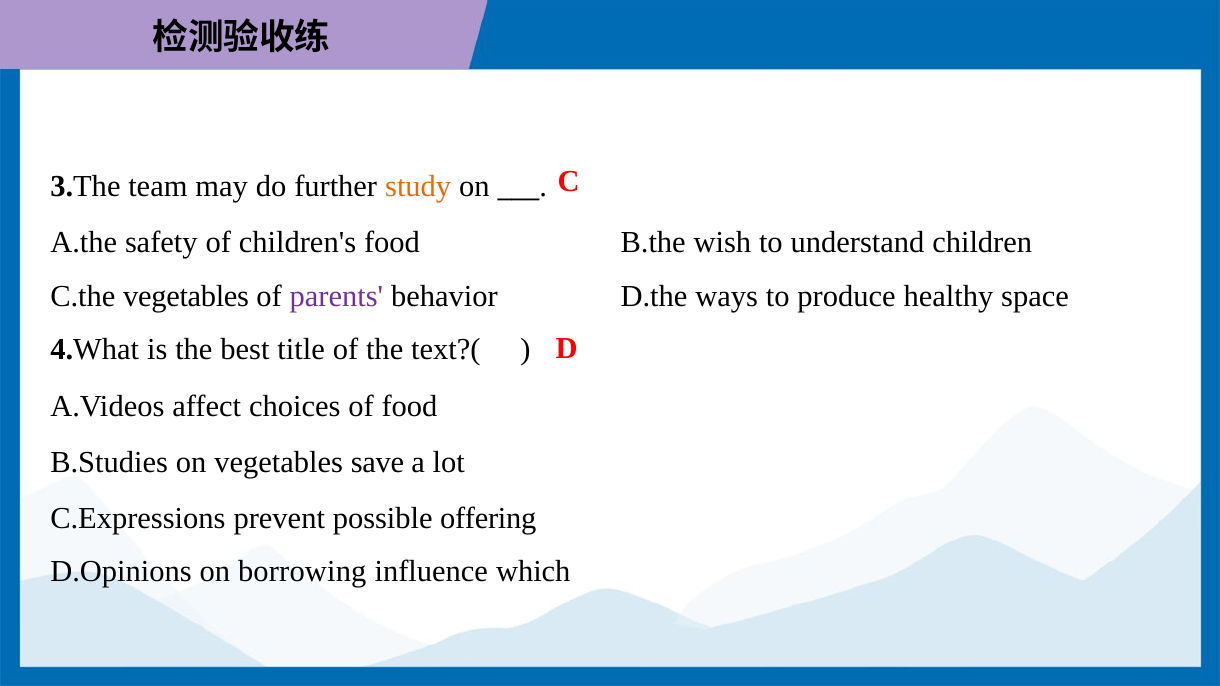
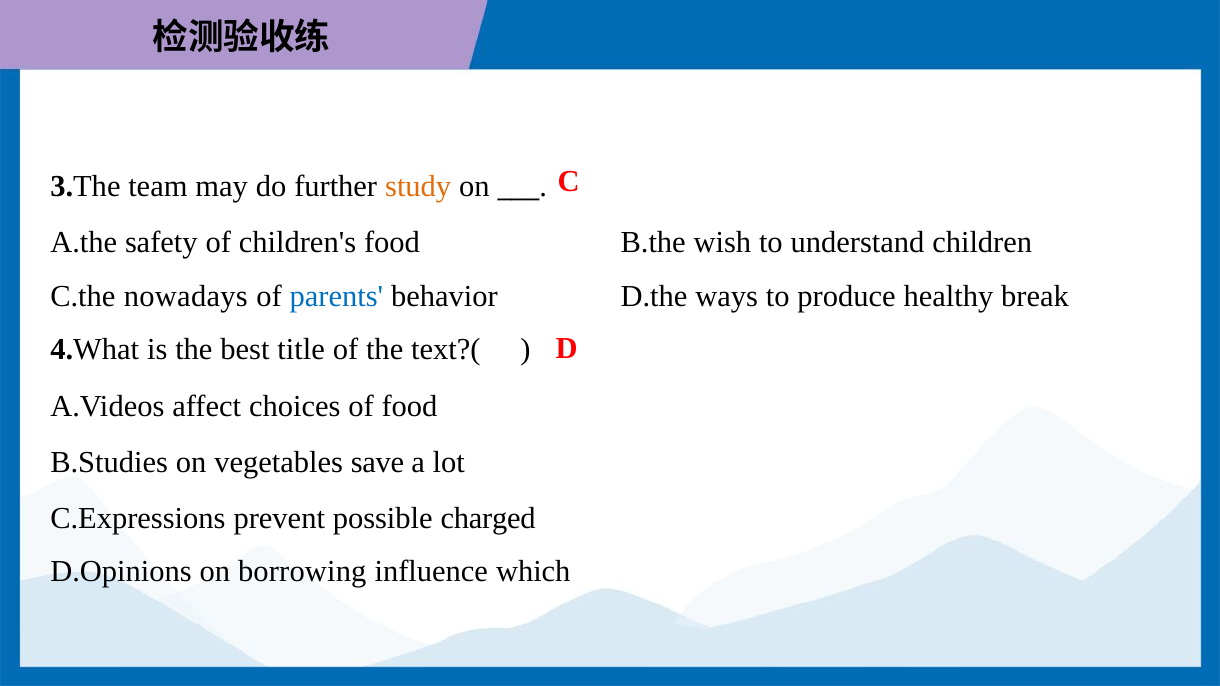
C.the vegetables: vegetables -> nowadays (186, 296)
parents colour: purple -> blue (336, 296)
space: space -> break (1035, 296)
offering: offering -> charged (488, 519)
